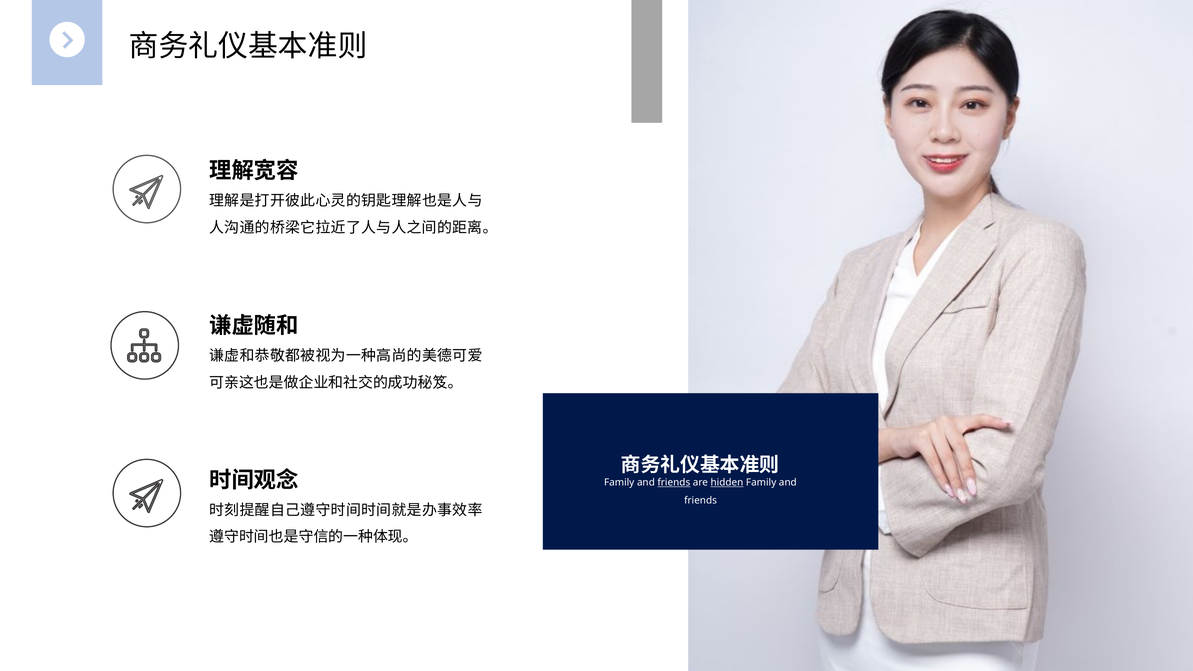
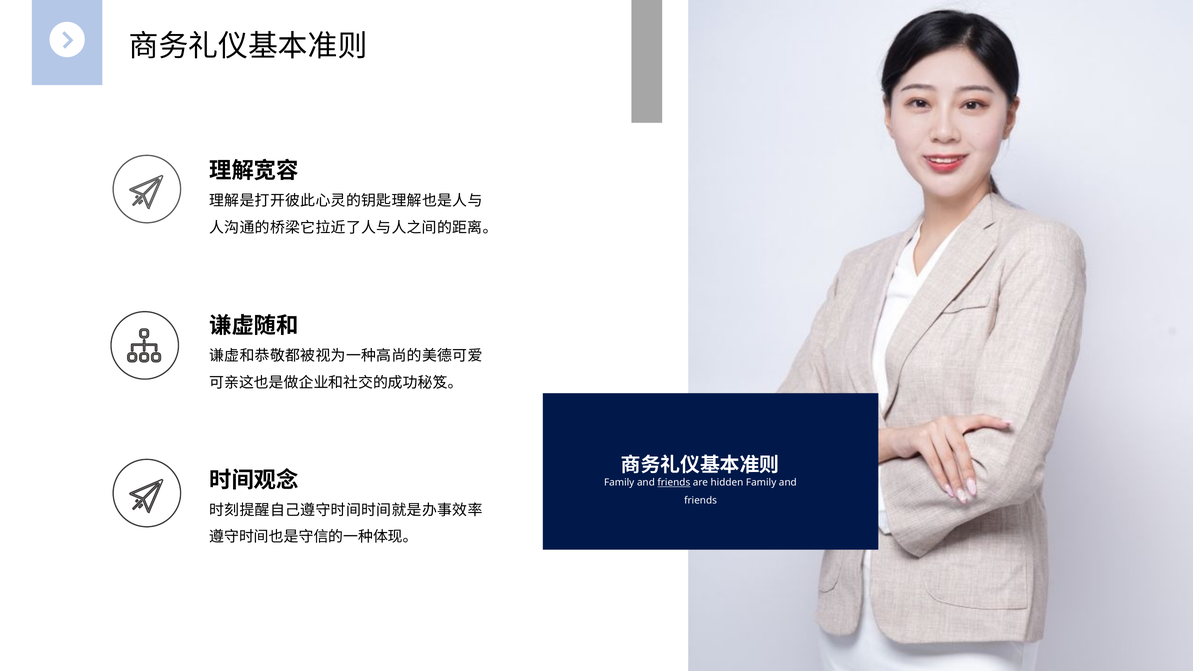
hidden underline: present -> none (727, 482)
